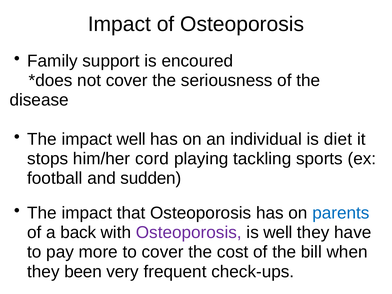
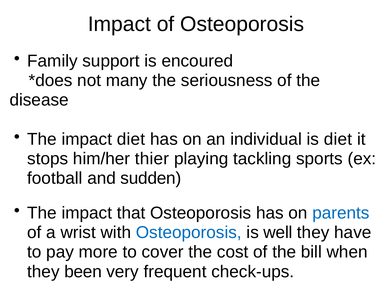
not cover: cover -> many (127, 80)
impact well: well -> diet (131, 139)
cord: cord -> thier (152, 159)
back: back -> wrist (78, 232)
Osteoporosis colour: purple -> blue (189, 232)
